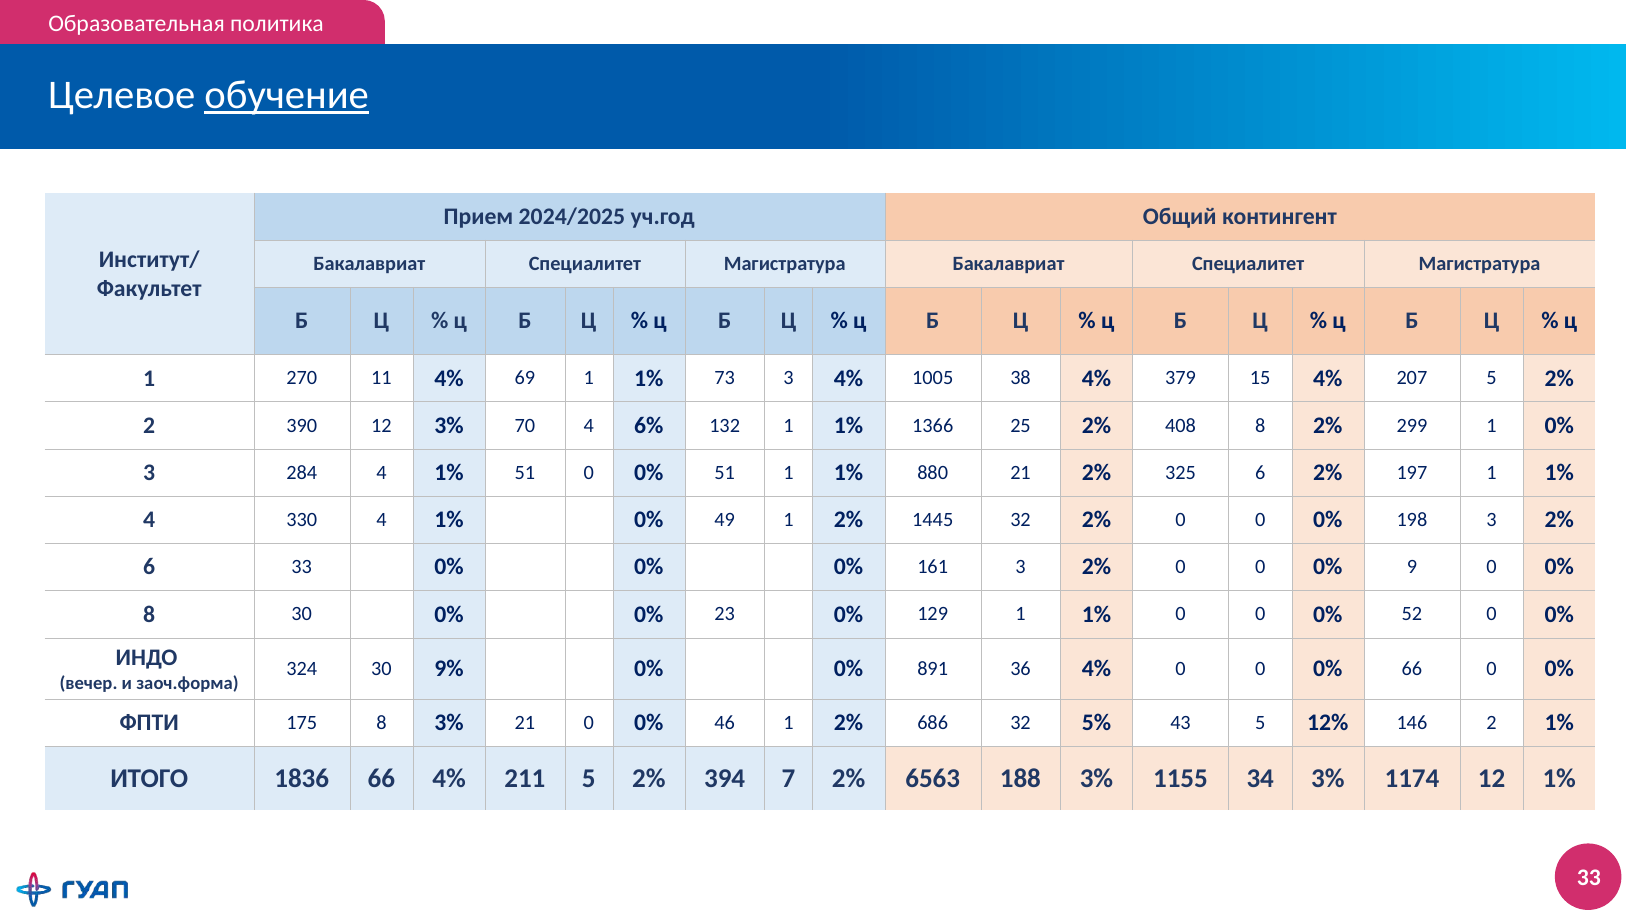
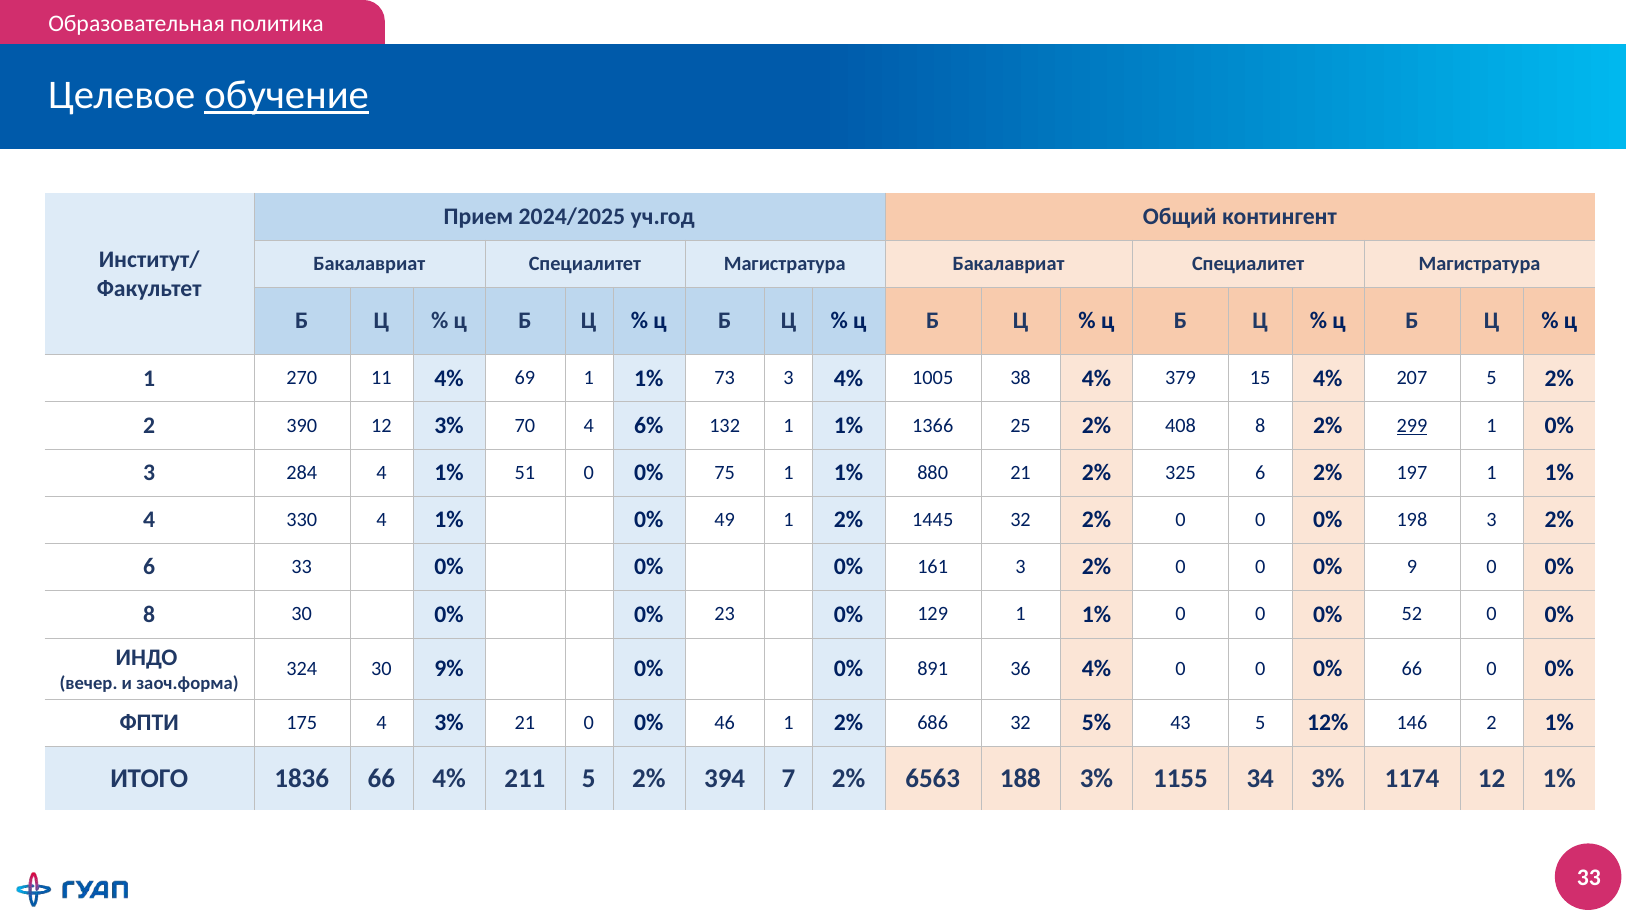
299 underline: none -> present (1412, 426)
0% 51: 51 -> 75 (725, 473)
175 8: 8 -> 4 (381, 723)
